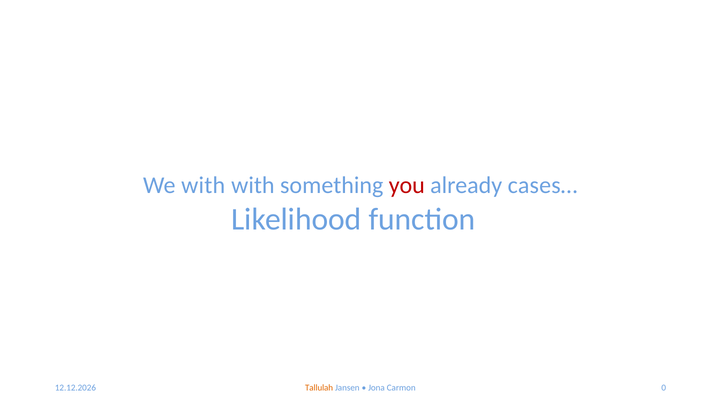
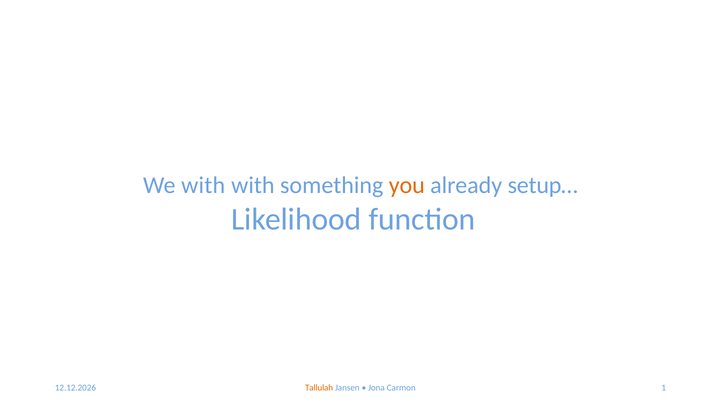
you colour: red -> orange (407, 185)
cases…: cases… -> setup… (543, 185)
0: 0 -> 1 (664, 387)
